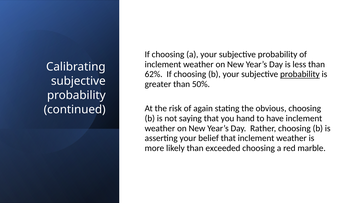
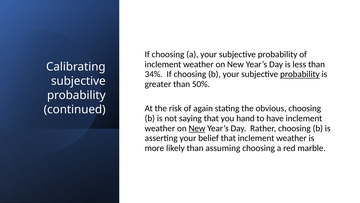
62%: 62% -> 34% (154, 74)
New underline: none -> present (197, 128)
exceeded: exceeded -> assuming (223, 148)
